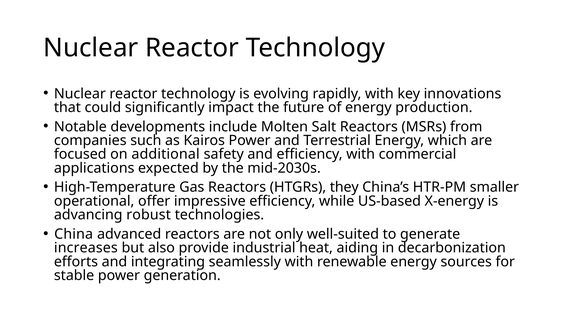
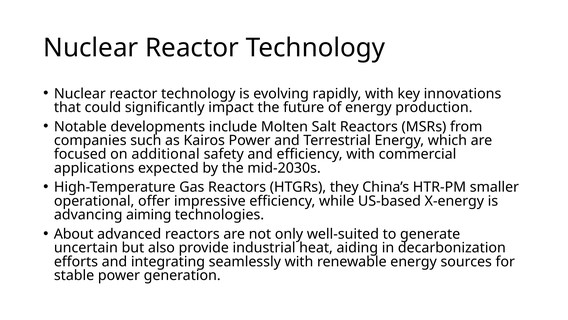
robust: robust -> aiming (149, 215)
China: China -> About (74, 234)
increases: increases -> uncertain (86, 248)
